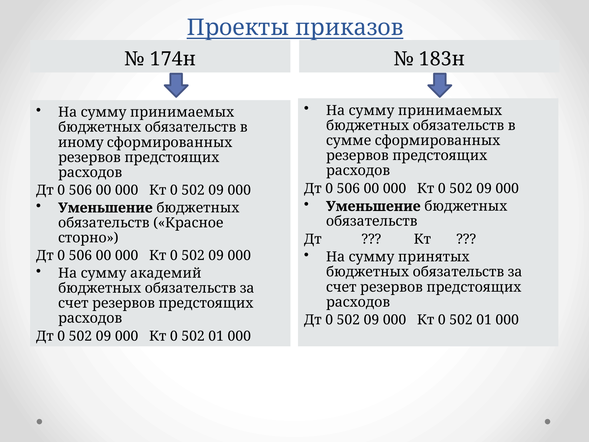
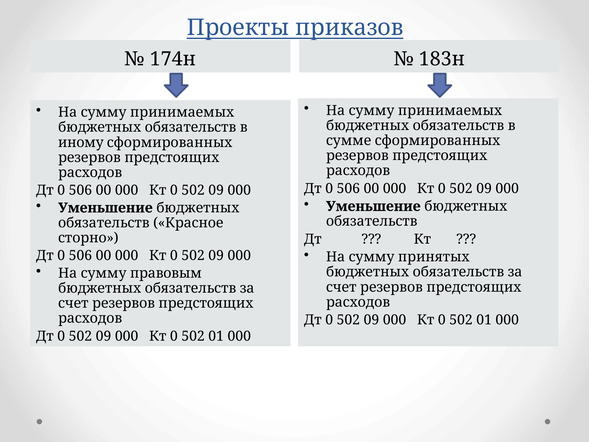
академий: академий -> правовым (166, 273)
